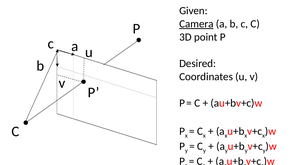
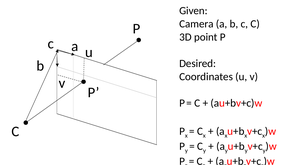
Camera underline: present -> none (196, 24)
